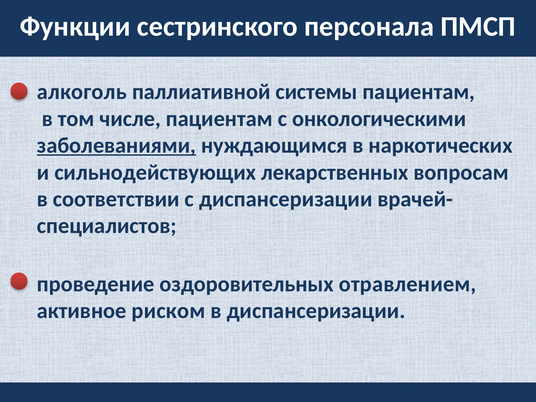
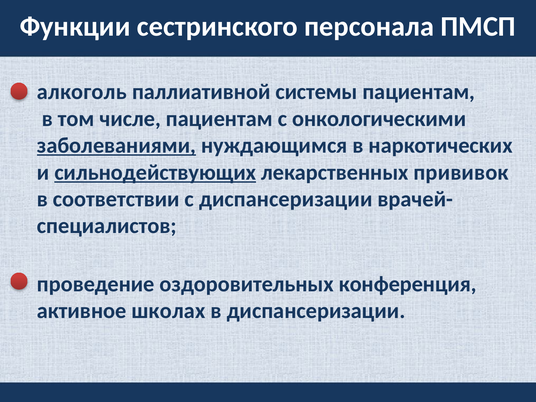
сильнодействующих underline: none -> present (155, 172)
вопросам: вопросам -> прививок (461, 172)
отравлением: отравлением -> конференция (408, 284)
риском: риском -> школах (168, 311)
